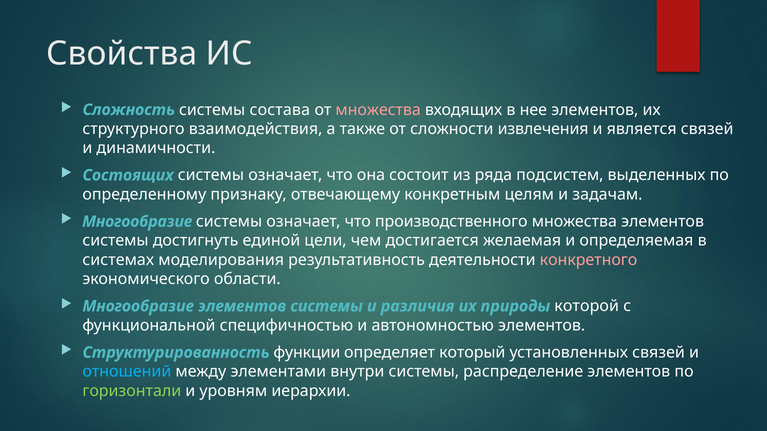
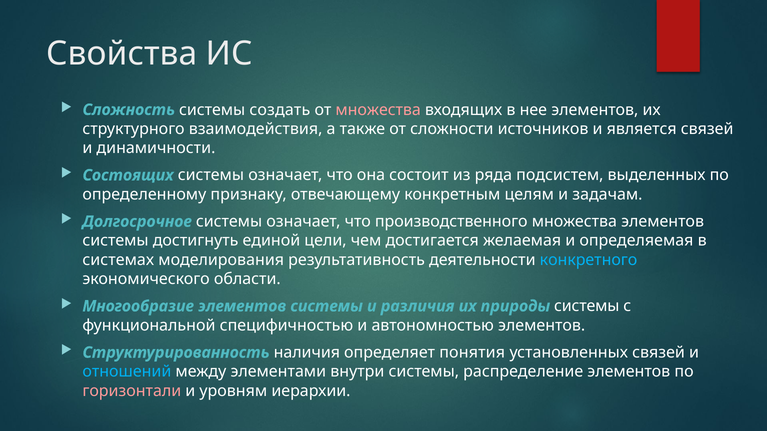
состава: состава -> создать (280, 110)
извлечения: извлечения -> источников (543, 129)
Многообразие: Многообразие -> Долгосрочное (137, 222)
конкретного colour: pink -> light blue (589, 260)
природы которой: которой -> системы (587, 306)
функции: функции -> наличия (307, 353)
который: который -> понятия (472, 353)
горизонтали colour: light green -> pink (132, 391)
